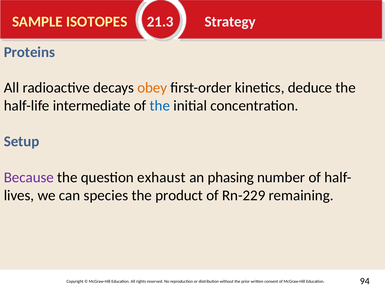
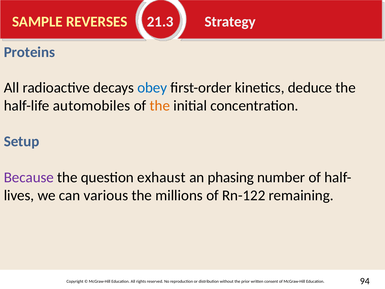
ISOTOPES: ISOTOPES -> REVERSES (97, 22)
obey colour: orange -> blue (152, 88)
intermediate: intermediate -> automobiles (92, 106)
the colour: blue -> orange (160, 106)
species: species -> various (106, 195)
product: product -> millions (179, 195)
Rn-229: Rn-229 -> Rn-122 (244, 195)
